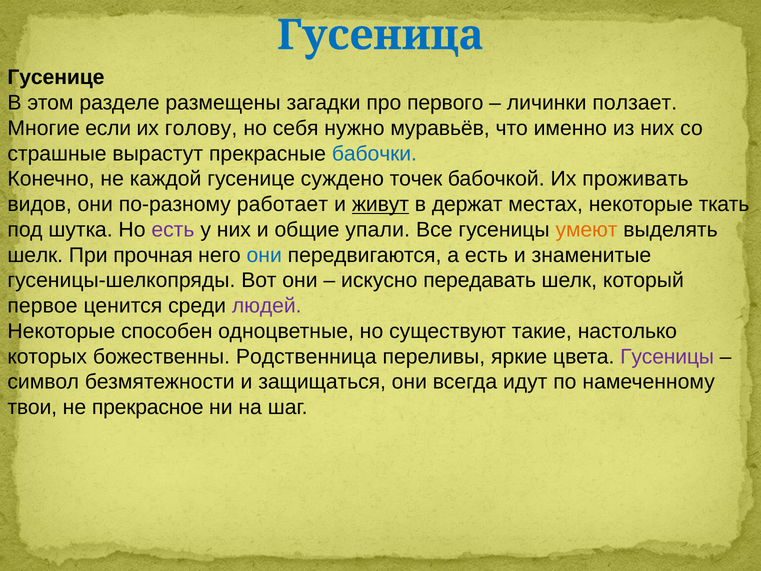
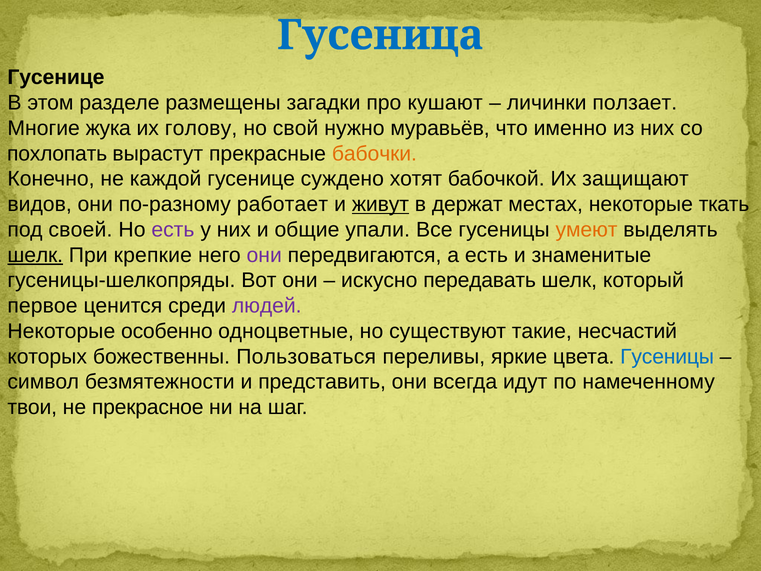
первого: первого -> кушают (445, 103)
если: если -> жука (108, 128)
себя: себя -> свой (296, 128)
страшные: страшные -> похлопать (57, 153)
бабочки colour: blue -> orange (374, 153)
точек: точек -> хотят (416, 179)
проживать: проживать -> защищают (635, 179)
шутка: шутка -> своей (80, 230)
шелк underline: none -> present (35, 255)
прочная: прочная -> крепкие (153, 255)
они colour: blue -> purple (264, 255)
способен: способен -> особенно (167, 331)
настолько: настолько -> несчастий (627, 331)
Родственница: Родственница -> Пользоваться (306, 356)
Гусеницы colour: purple -> blue (667, 356)
защищаться: защищаться -> представить (322, 382)
